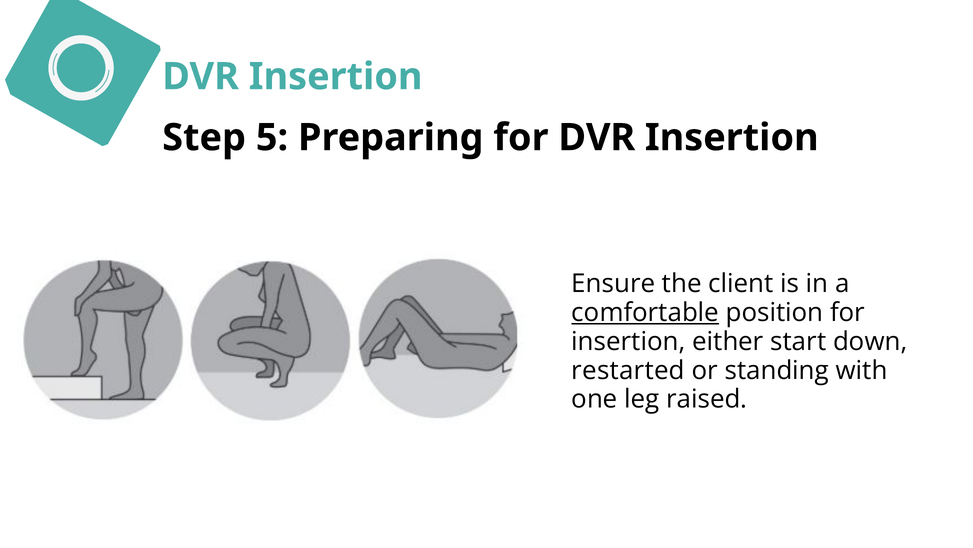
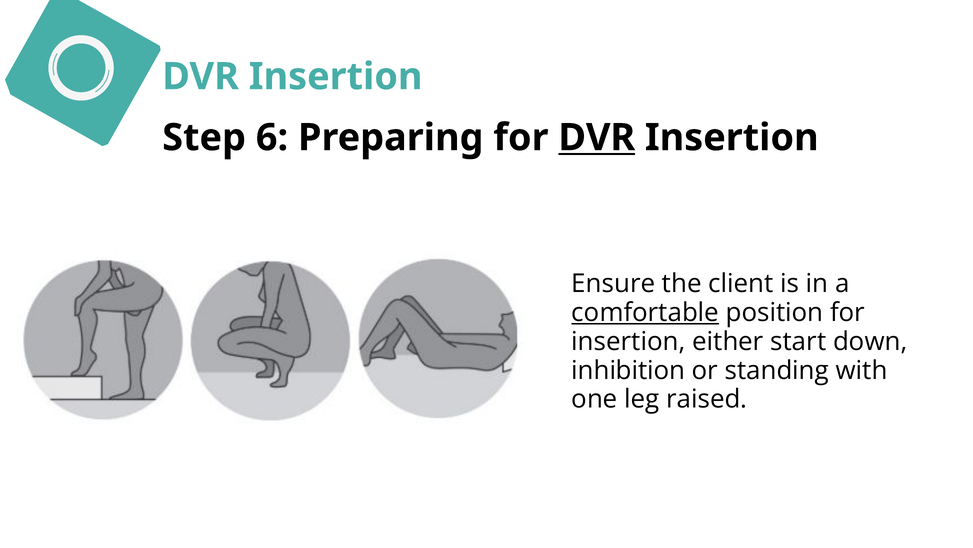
5: 5 -> 6 (272, 137)
DVR underline: none -> present (597, 137)
restarted: restarted -> inhibition (628, 370)
